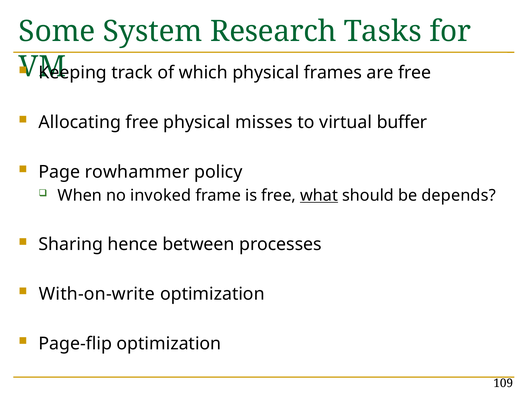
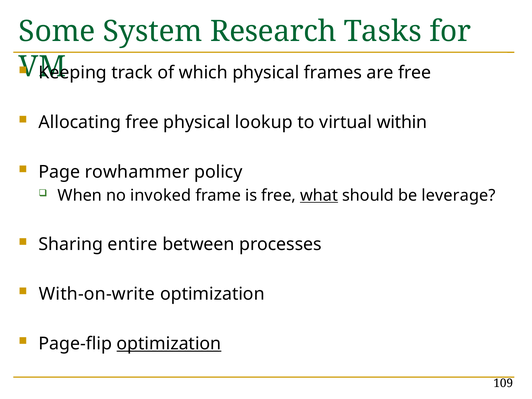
misses: misses -> lookup (264, 122)
buffer: buffer -> within (402, 122)
depends: depends -> leverage (459, 195)
hence: hence -> entire (133, 244)
optimization underline: none -> present (169, 343)
